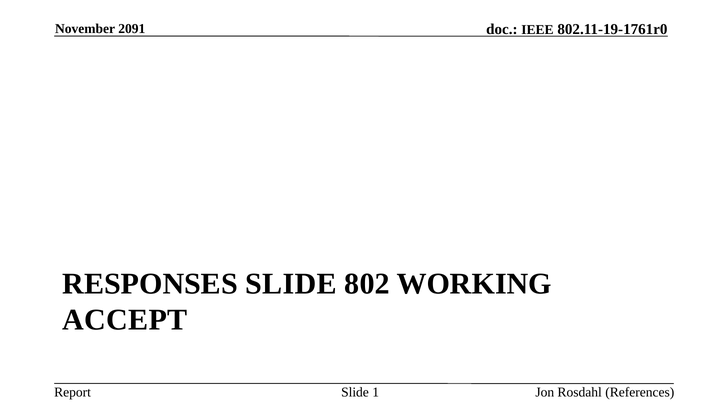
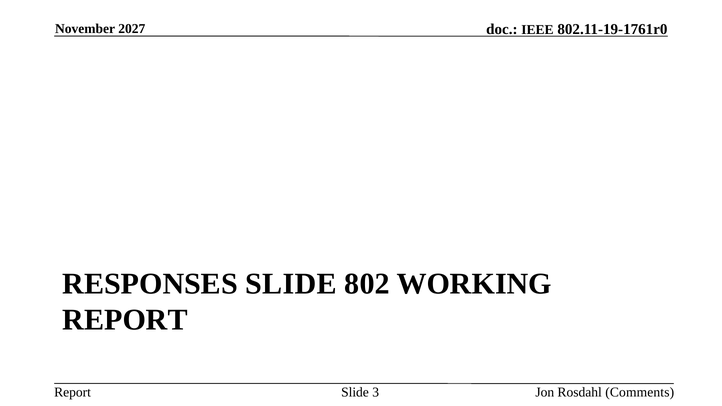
2091: 2091 -> 2027 (132, 29)
ACCEPT: ACCEPT -> REPORT (125, 320)
1: 1 -> 3 (376, 393)
References: References -> Comments (640, 393)
